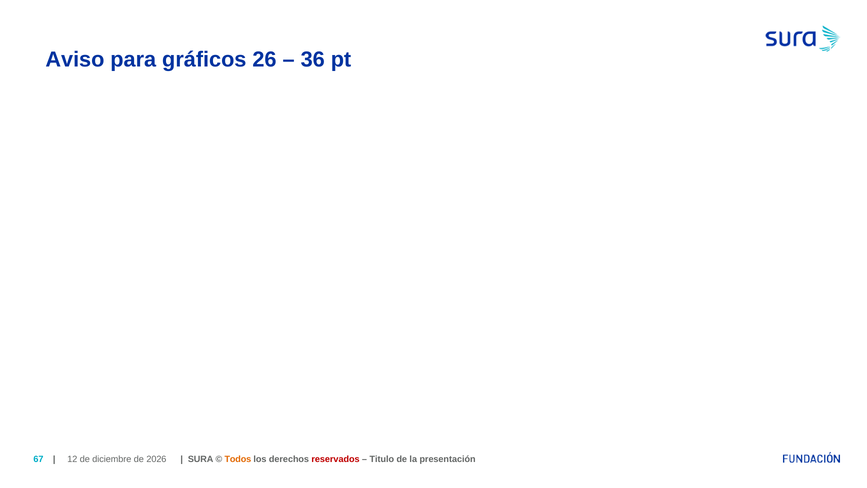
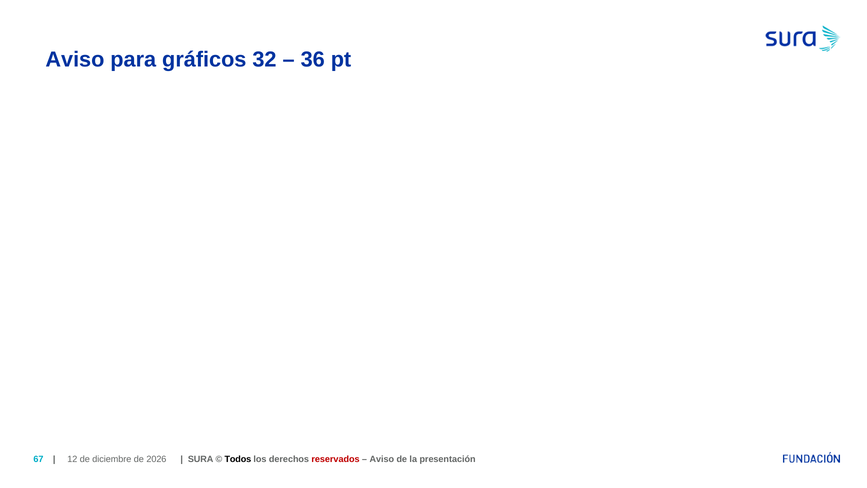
26: 26 -> 32 (265, 59)
Todos colour: orange -> black (238, 459)
Titulo: Titulo -> Aviso (382, 459)
